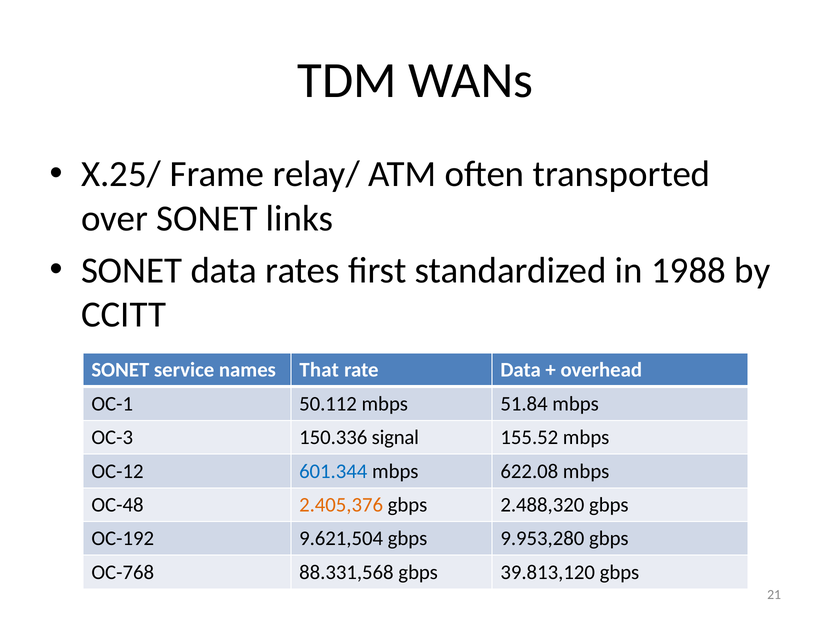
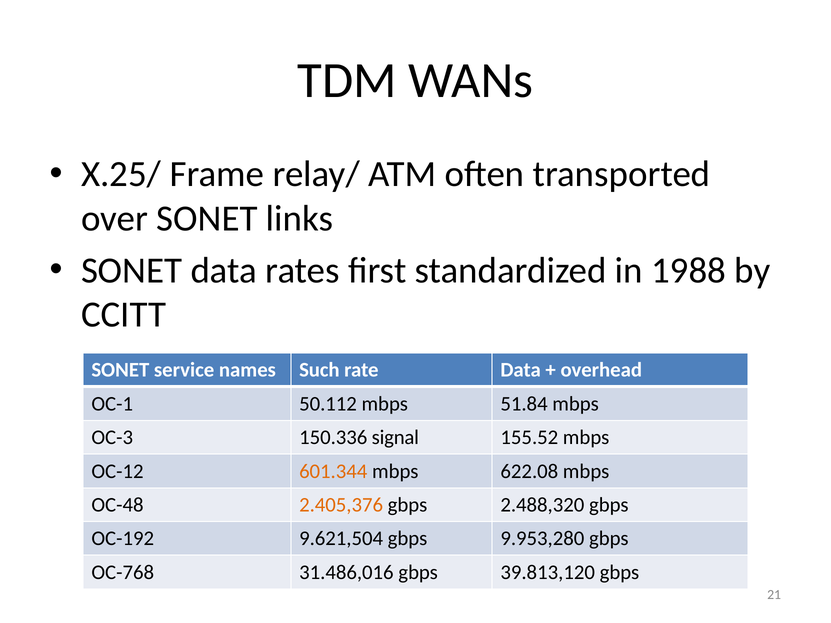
That: That -> Such (319, 370)
601.344 colour: blue -> orange (333, 471)
88.331,568: 88.331,568 -> 31.486,016 (346, 572)
